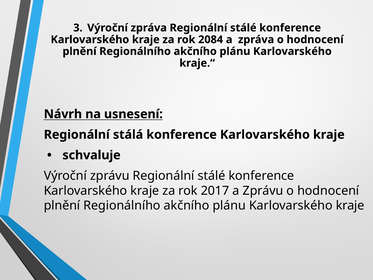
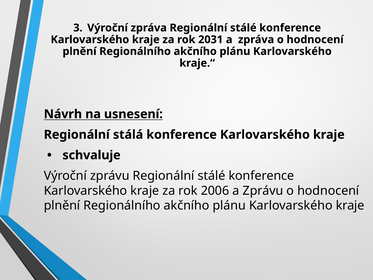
2084: 2084 -> 2031 (211, 40)
2017: 2017 -> 2006 (215, 190)
